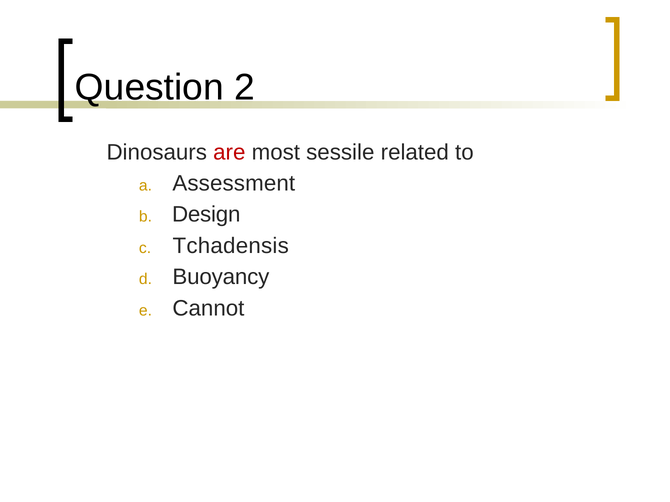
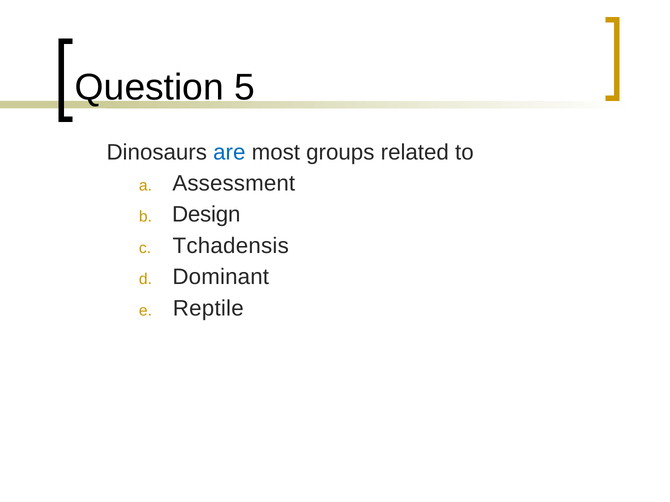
2: 2 -> 5 (244, 88)
are colour: red -> blue (229, 152)
sessile: sessile -> groups (340, 152)
Buoyancy: Buoyancy -> Dominant (221, 277)
Cannot: Cannot -> Reptile (208, 309)
